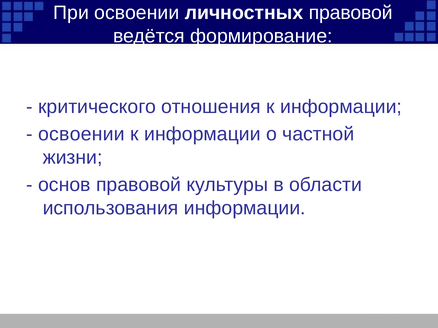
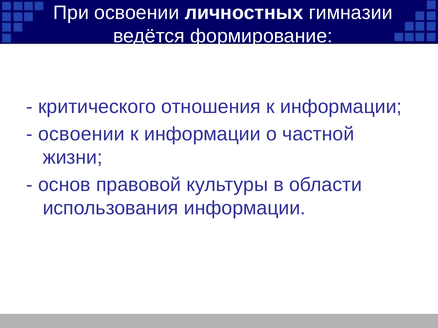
личностных правовой: правовой -> гимназии (351, 13)
